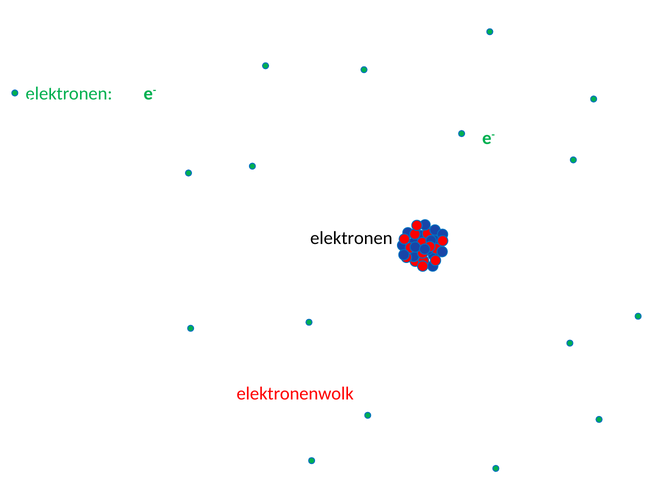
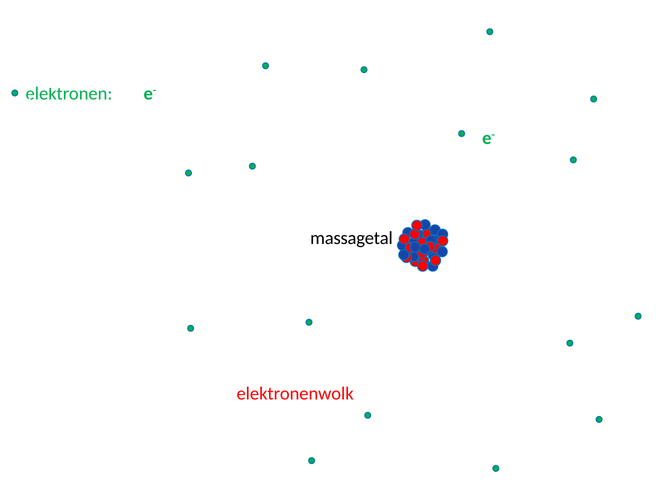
elektronen: elektronen -> massagetal (351, 238)
